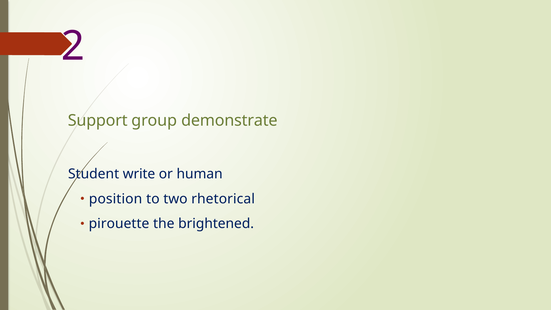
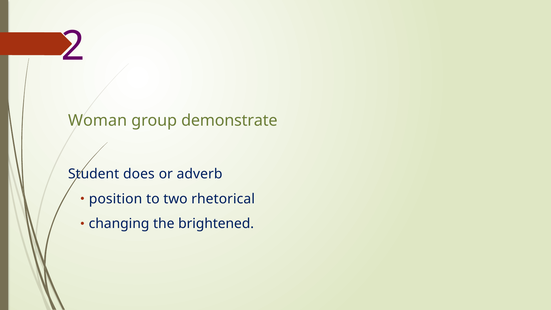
Support: Support -> Woman (98, 120)
write: write -> does (139, 174)
human: human -> adverb (200, 174)
pirouette: pirouette -> changing (119, 224)
